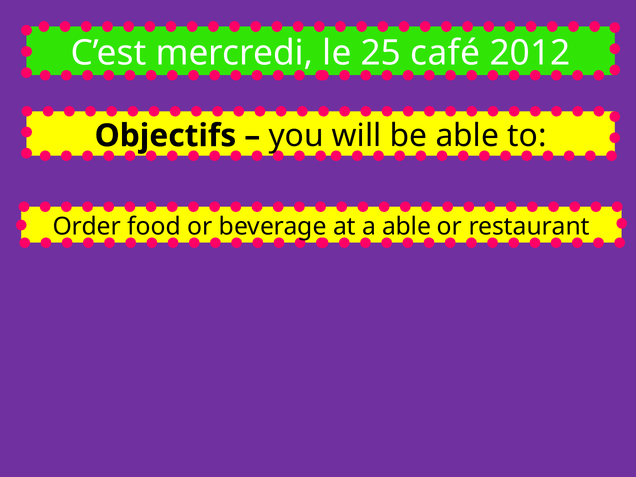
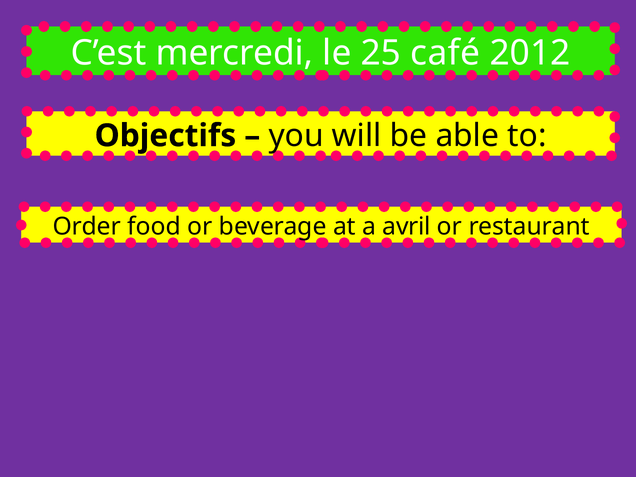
a able: able -> avril (407, 226)
